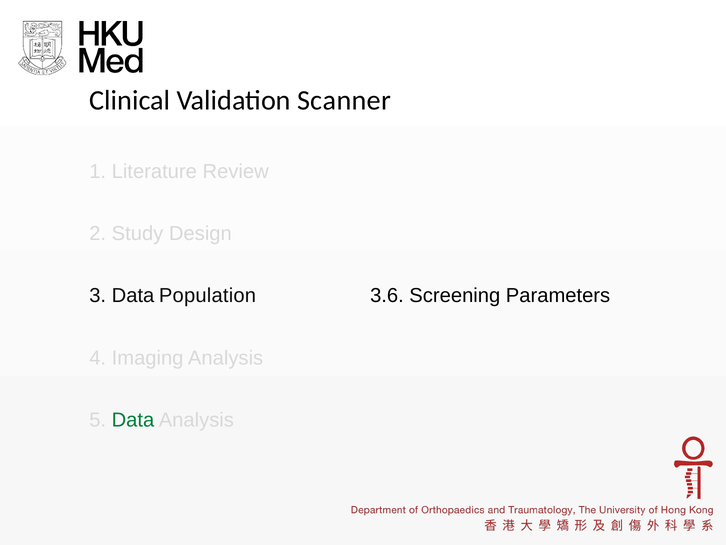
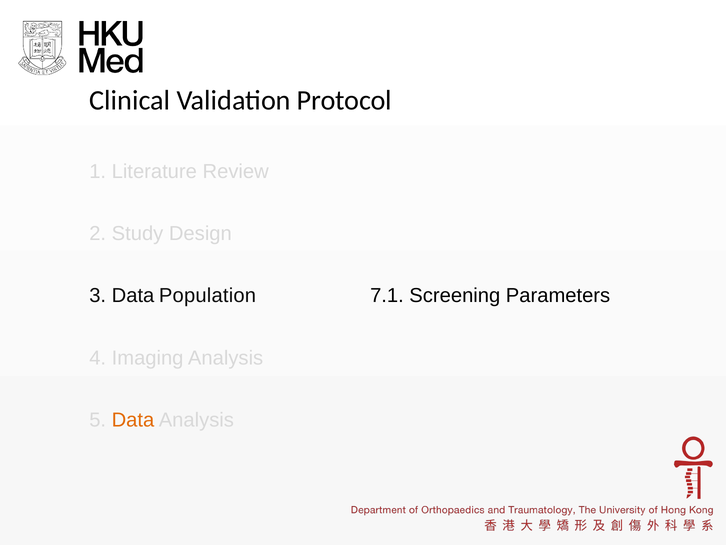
Scanner: Scanner -> Protocol (344, 100)
3.6: 3.6 -> 7.1 (387, 296)
Data colour: green -> orange (133, 420)
